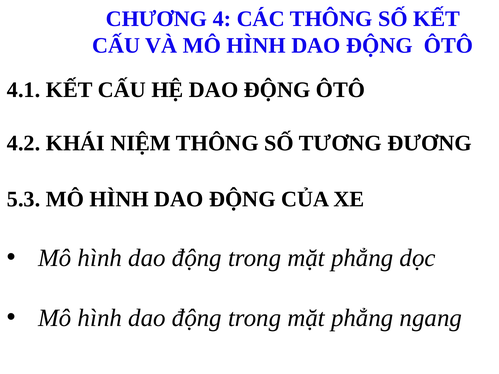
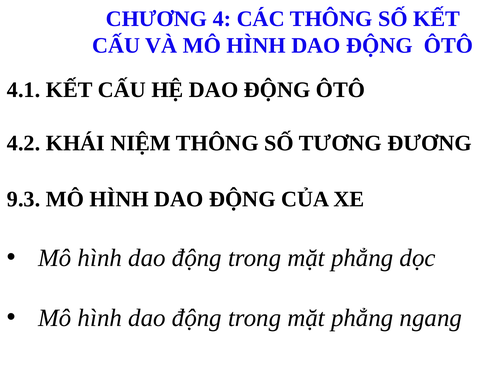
5.3: 5.3 -> 9.3 (24, 199)
